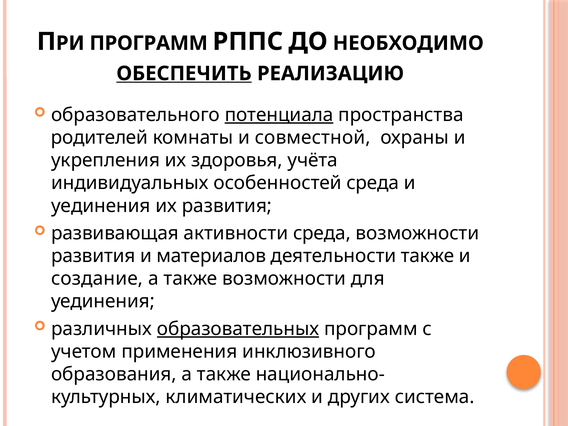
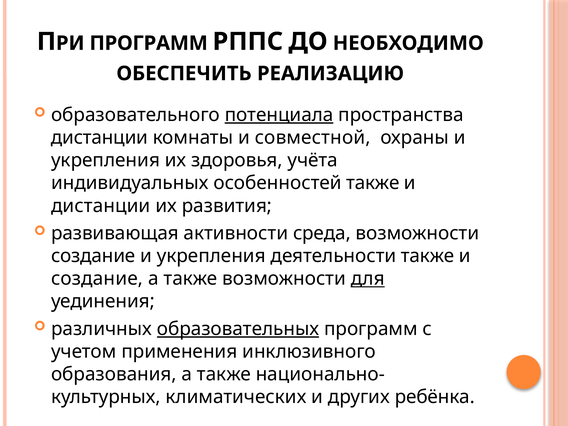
ОБЕСПЕЧИТЬ underline: present -> none (184, 74)
родителей: родителей -> дистанции (99, 138)
особенностей среда: среда -> также (373, 183)
уединения: уединения -> дистанции (101, 206)
развития: развития -> создание (93, 256)
материалов: материалов -> укрепления (211, 256)
для underline: none -> present (368, 279)
система: система -> ребёнка (435, 397)
